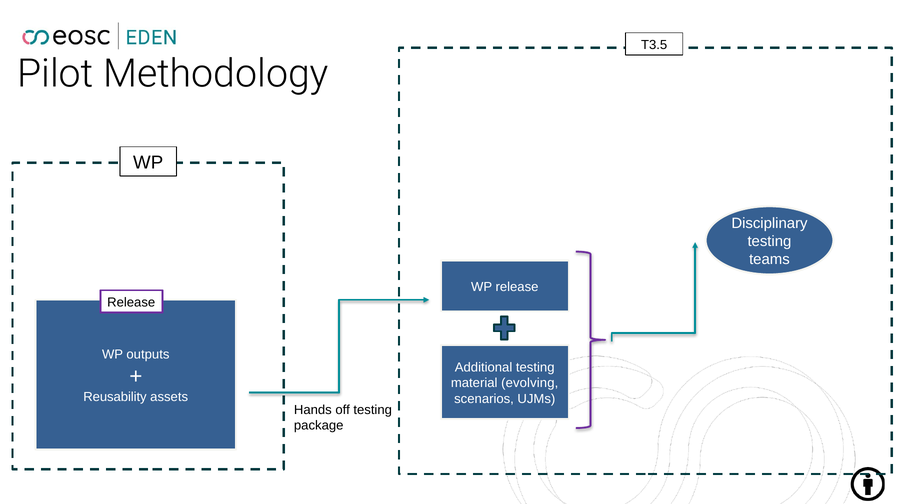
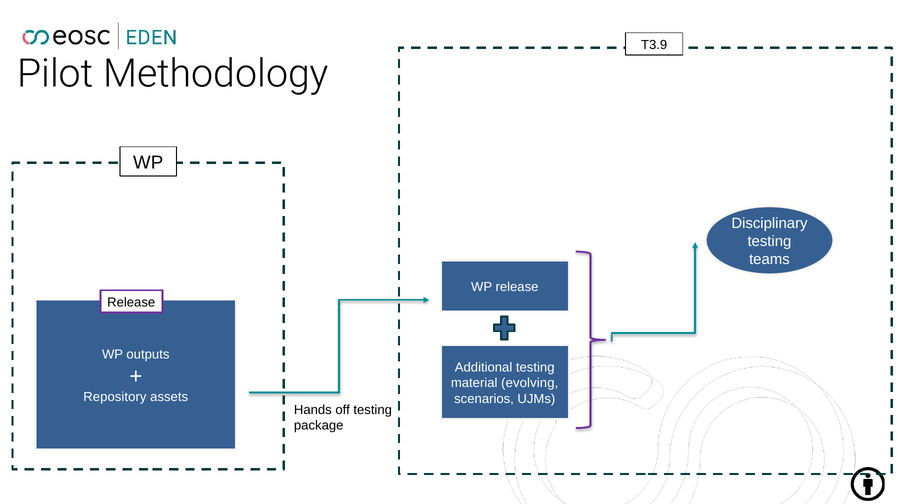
T3.5: T3.5 -> T3.9 (654, 45)
Reusability: Reusability -> Repository (115, 397)
